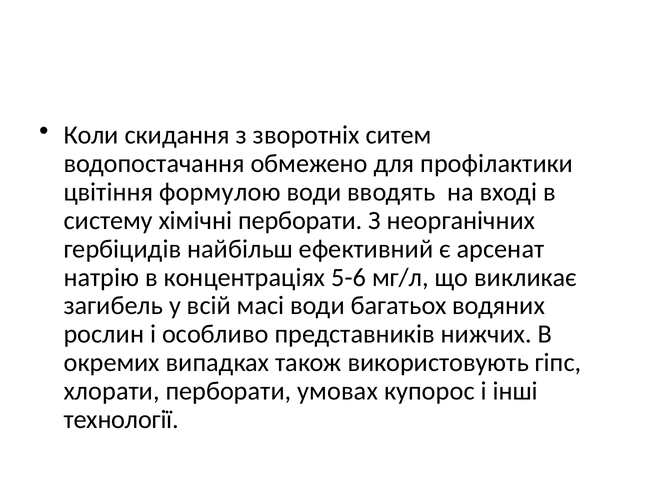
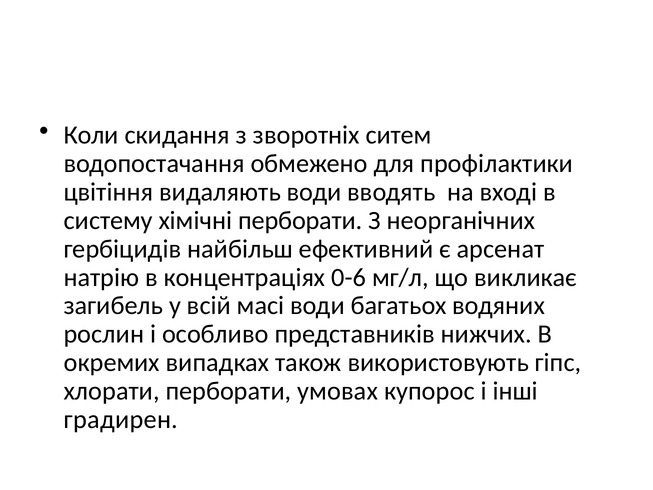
формулою: формулою -> видаляють (220, 192)
5-6: 5-6 -> 0-6 (349, 277)
технології: технології -> градирен (121, 419)
